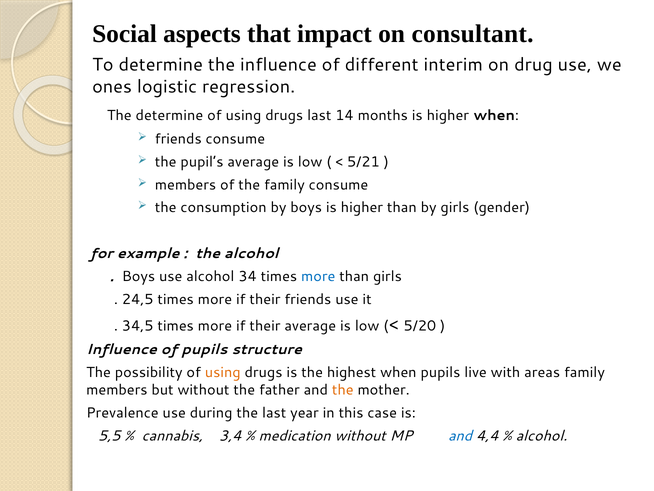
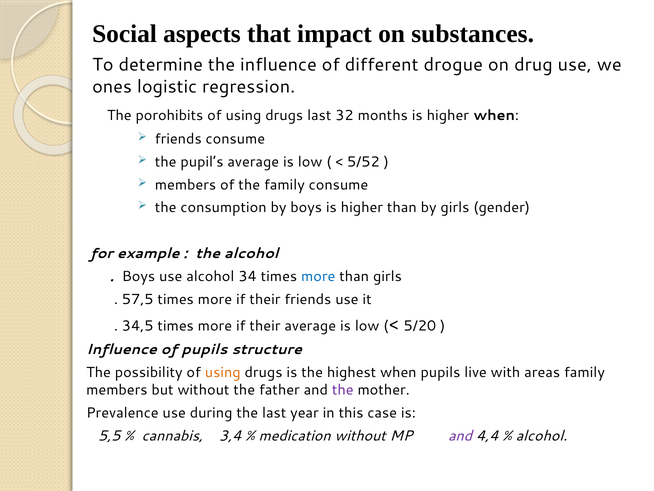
consultant: consultant -> substances (473, 34)
interim: interim -> drogue (453, 65)
The determine: determine -> porohibits (169, 115)
14: 14 -> 32 (344, 115)
5/21: 5/21 -> 5/52 (363, 162)
24,5: 24,5 -> 57,5 (138, 299)
the colour: orange -> purple (343, 389)
and colour: blue -> purple (460, 435)
